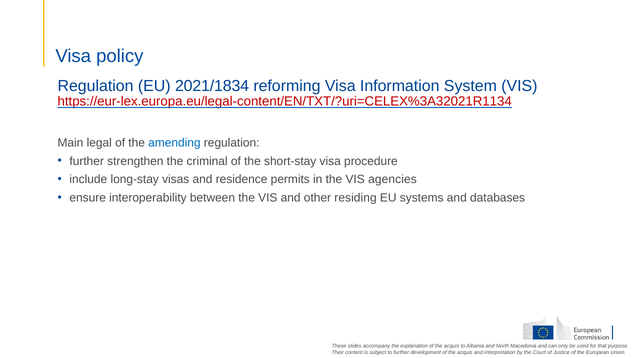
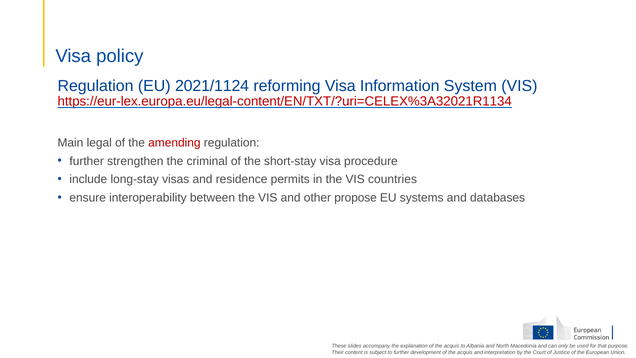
2021/1834: 2021/1834 -> 2021/1124 (212, 86)
amending colour: blue -> red (174, 143)
agencies: agencies -> countries (393, 179)
residing: residing -> propose (356, 198)
